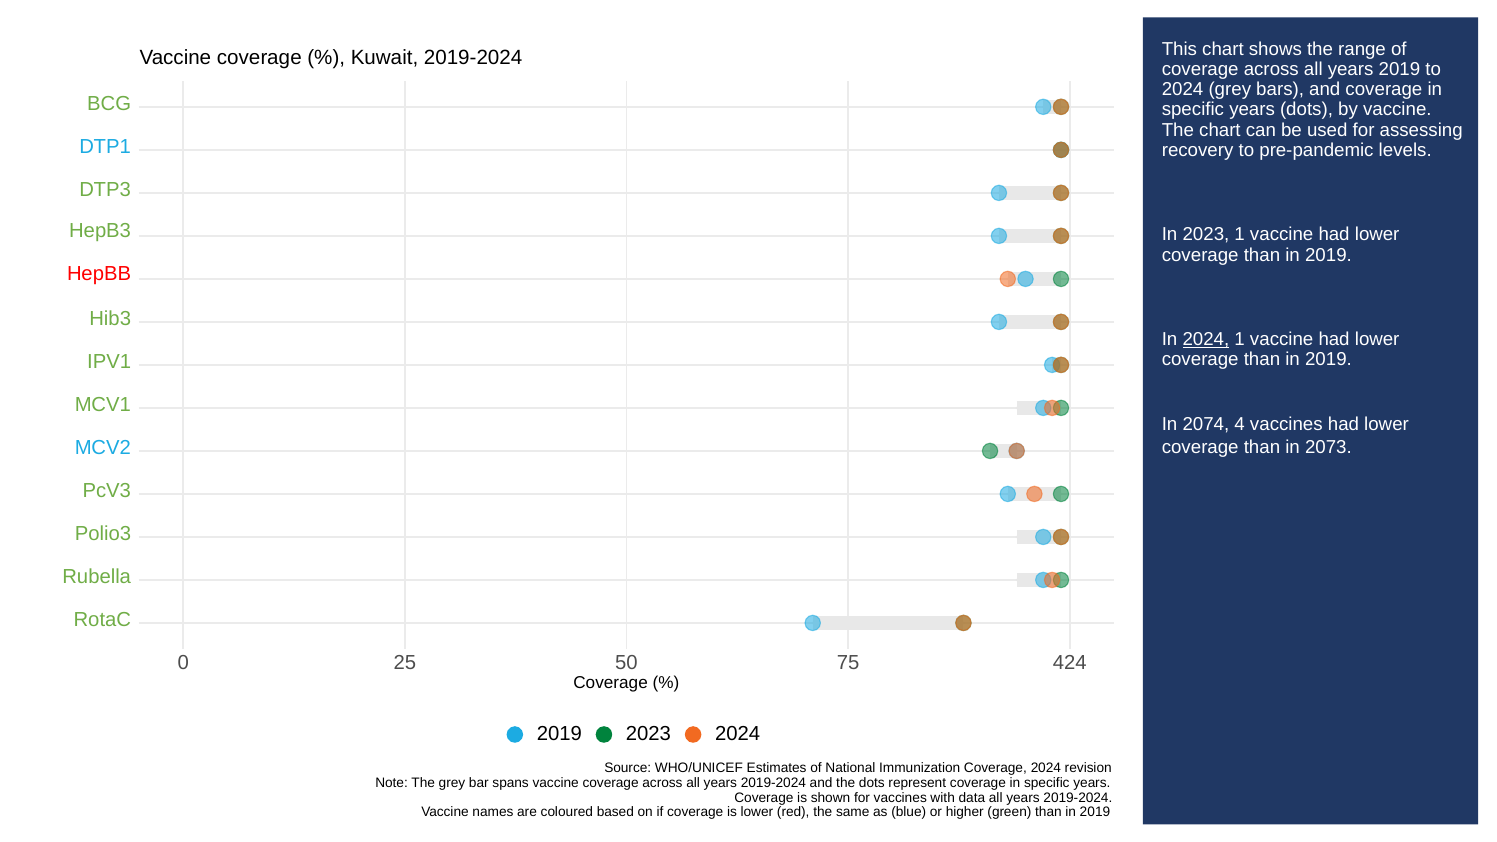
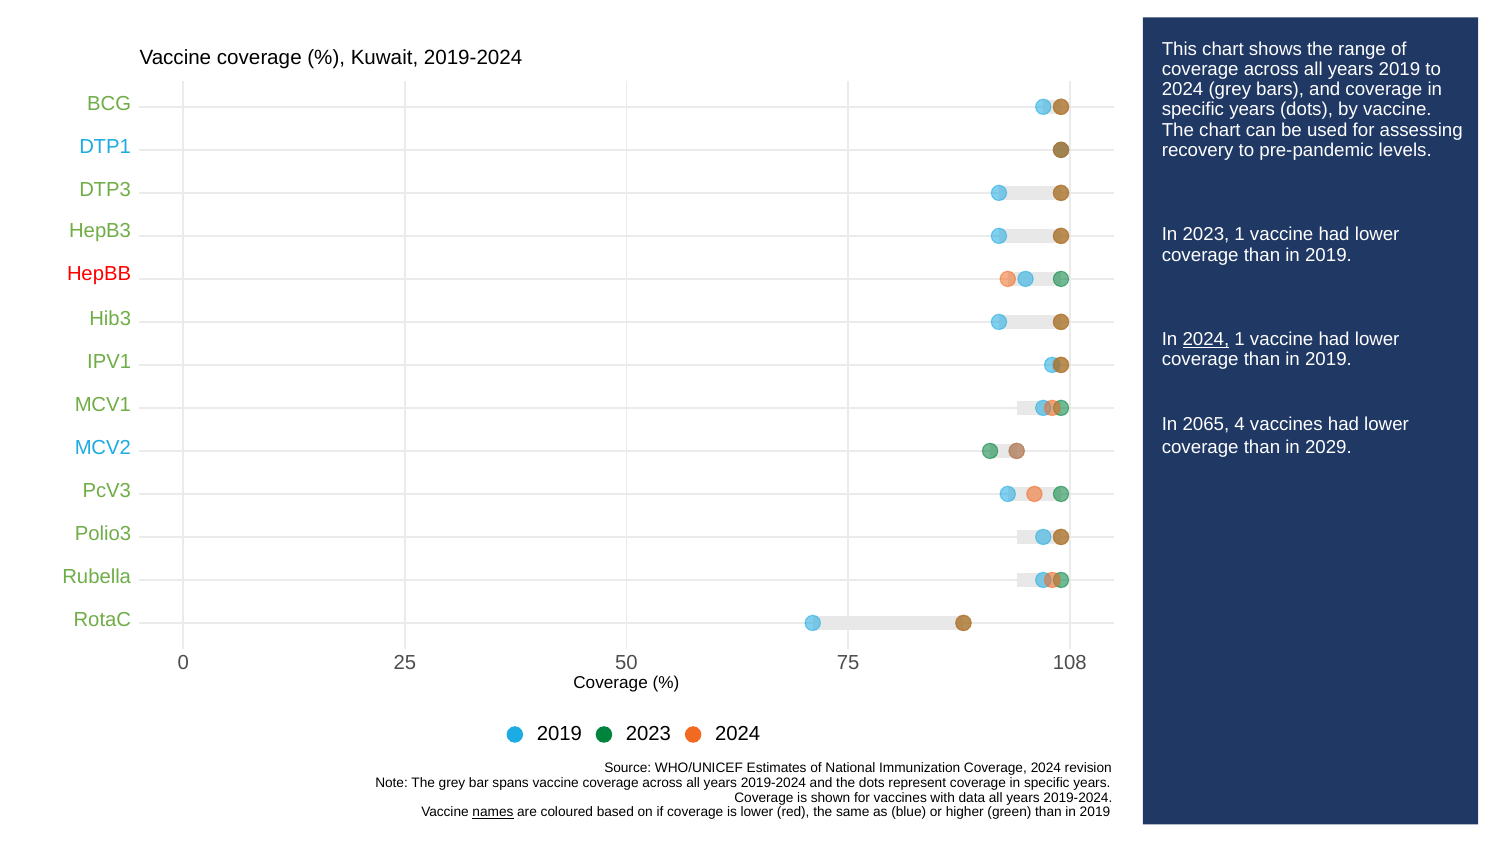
2074: 2074 -> 2065 (1206, 425)
2073: 2073 -> 2029 (1328, 447)
424: 424 -> 108 (1070, 663)
names underline: none -> present (493, 813)
